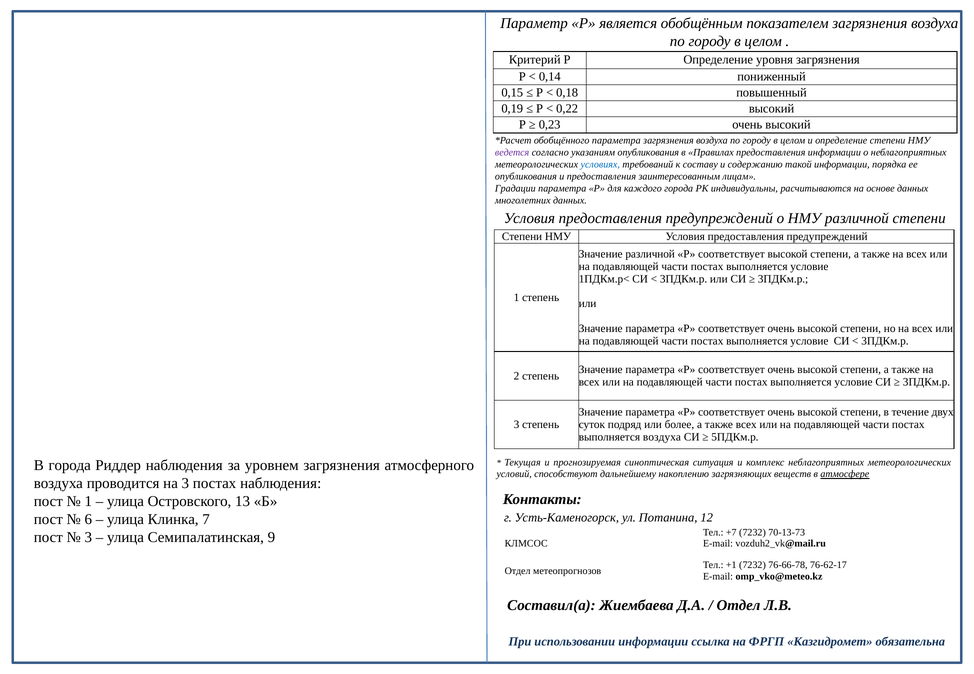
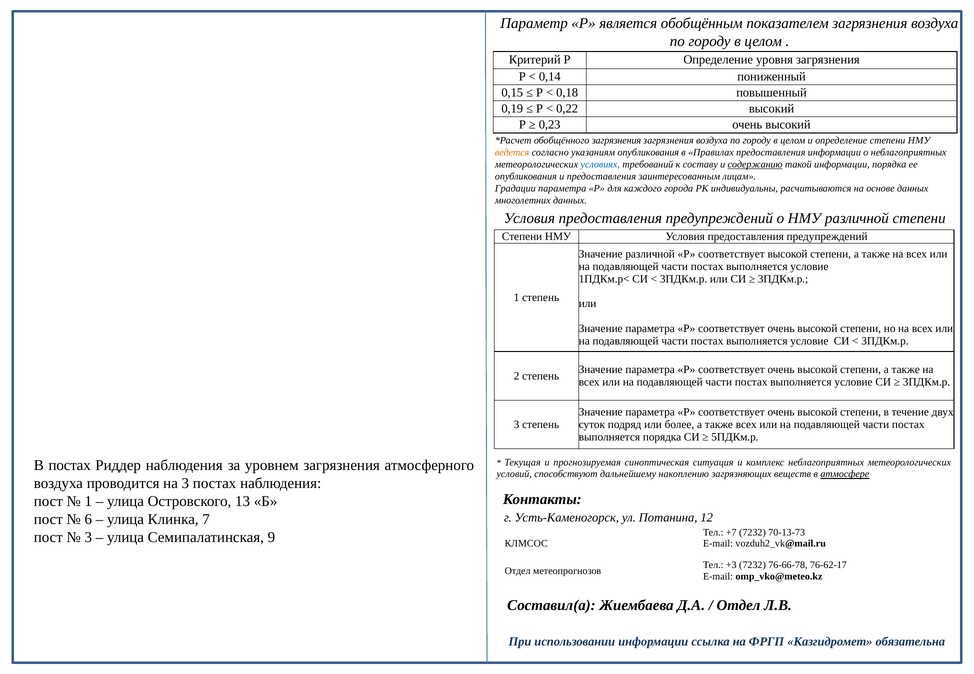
обобщённого параметра: параметра -> загрязнения (616, 141)
ведется colour: purple -> orange (512, 153)
содержанию underline: none -> present (755, 165)
выполняется воздуха: воздуха -> порядка (662, 437)
В города: города -> постах (70, 465)
+1: +1 -> +3 (731, 565)
